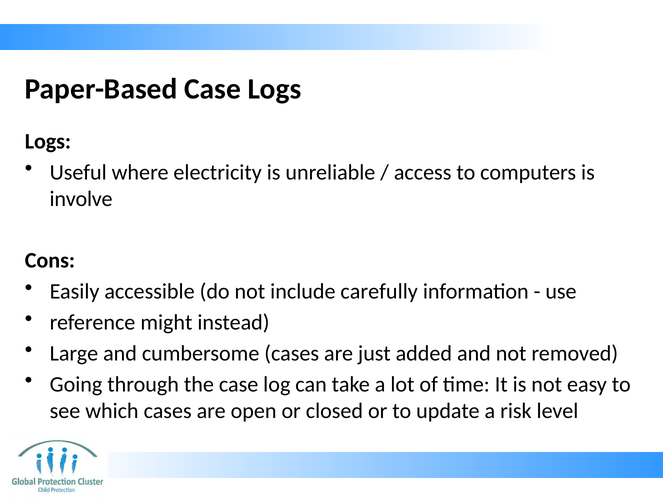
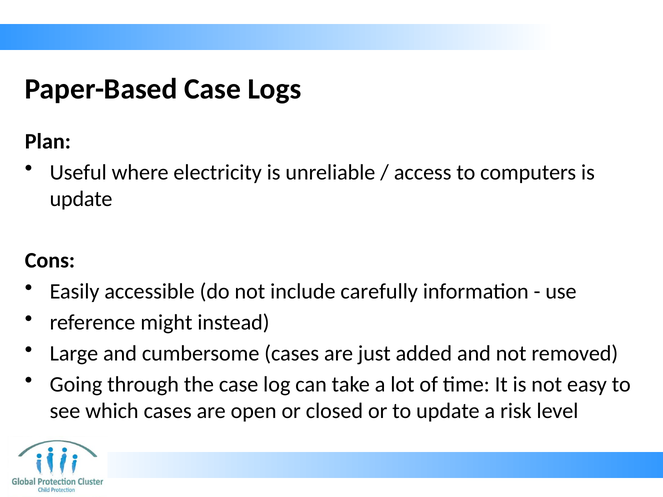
Logs: Logs -> Plan (48, 141)
involve: involve -> update (81, 199)
